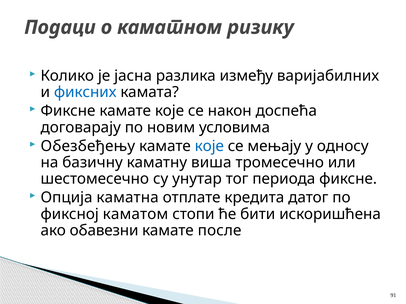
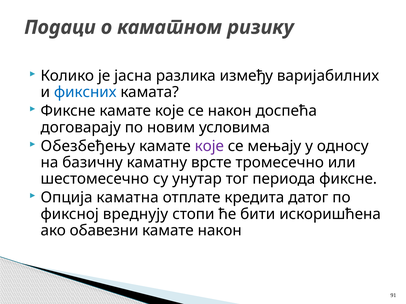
које colour: blue -> purple (209, 146)
виша: виша -> врсте (211, 163)
каматом: каматом -> вреднују (135, 214)
камате после: после -> након (220, 231)
